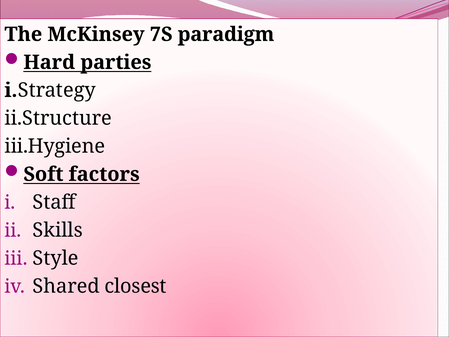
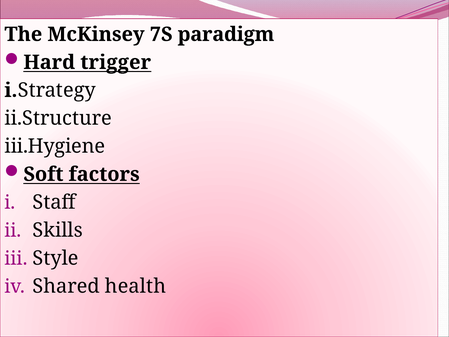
parties: parties -> trigger (116, 62)
closest: closest -> health (135, 286)
